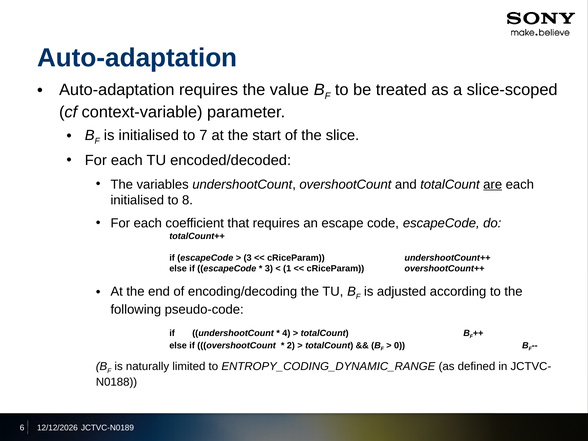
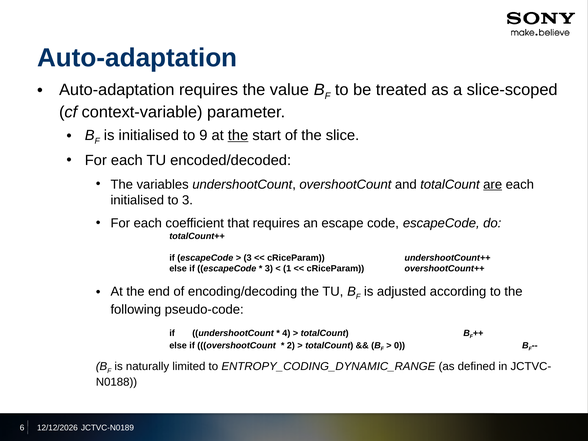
7: 7 -> 9 (203, 135)
the underline: none -> present (238, 135)
to 8: 8 -> 3 (187, 200)
